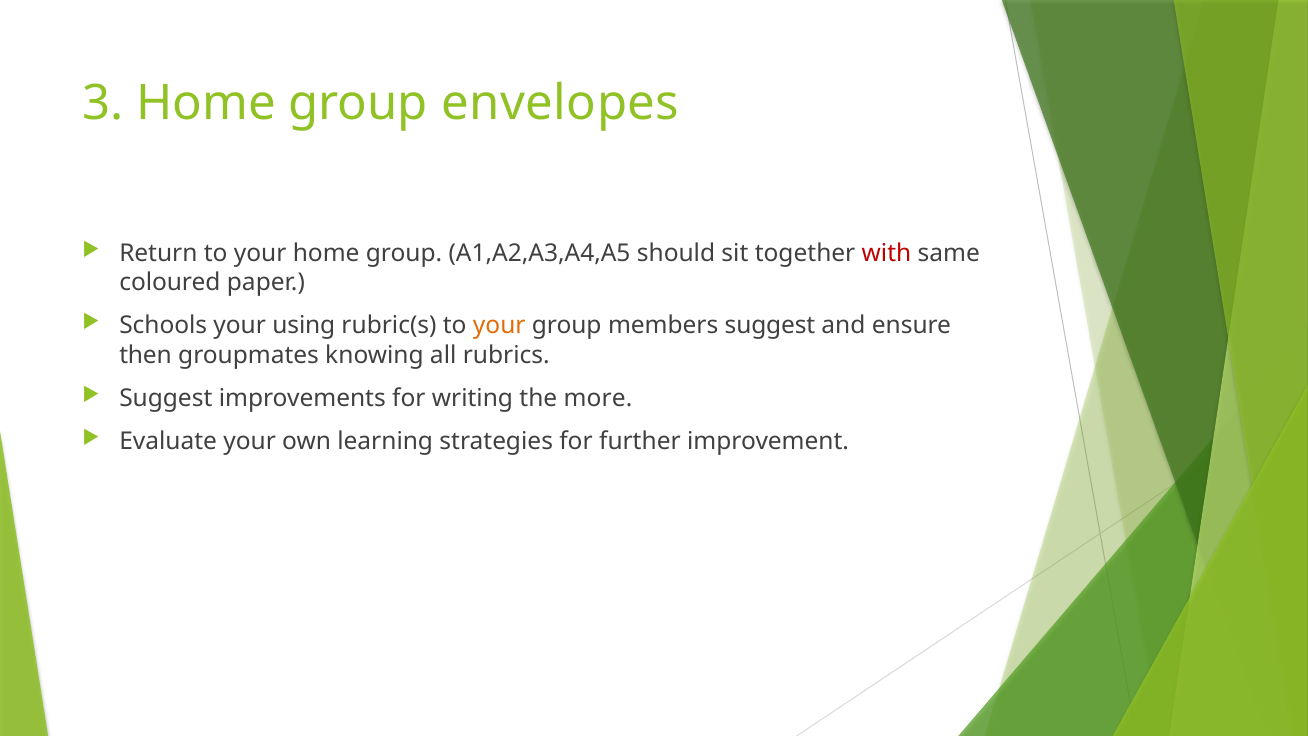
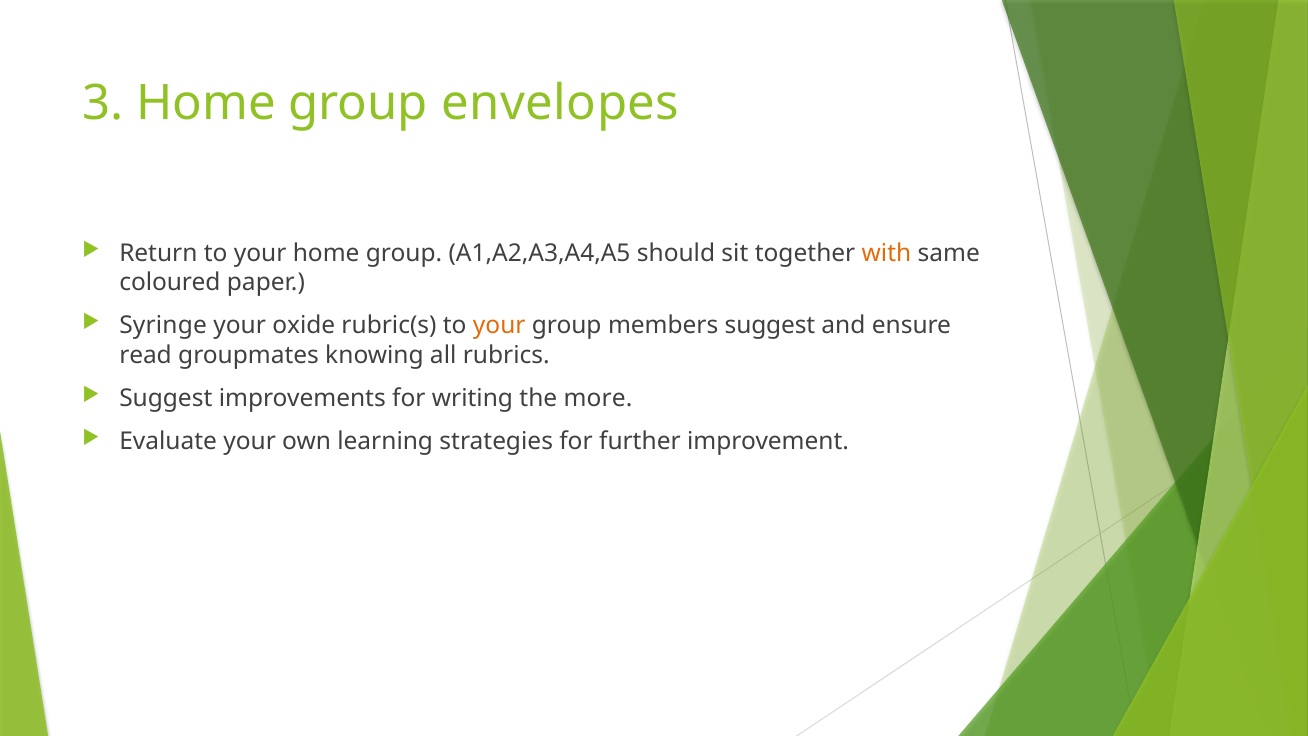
with colour: red -> orange (886, 253)
Schools: Schools -> Syringe (163, 326)
using: using -> oxide (304, 326)
then: then -> read (146, 355)
